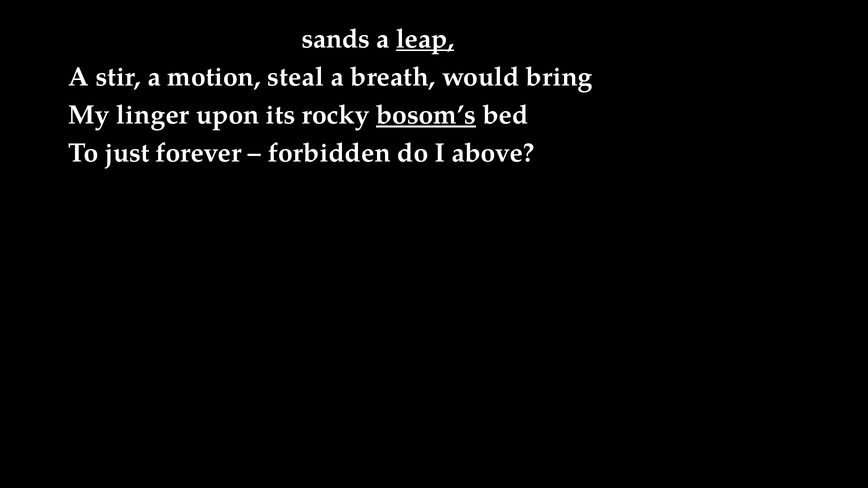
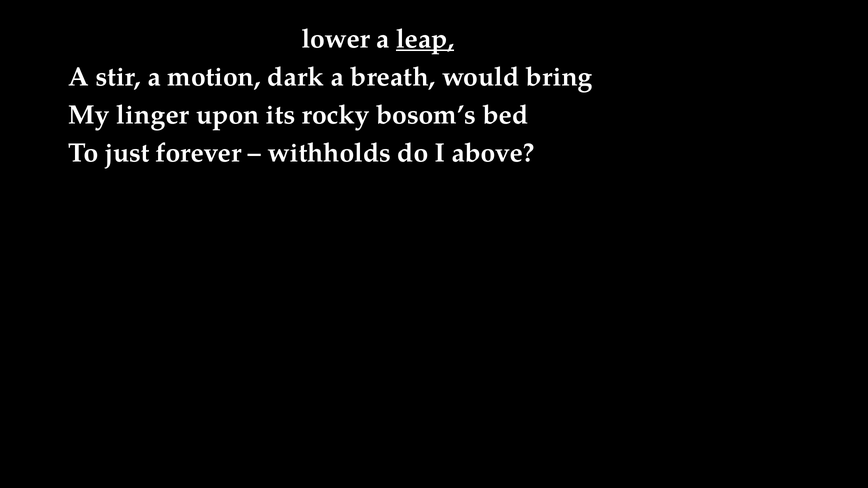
sands: sands -> lower (336, 39)
steal: steal -> dark (296, 77)
bosom’s underline: present -> none (426, 115)
forbidden: forbidden -> withholds (329, 153)
